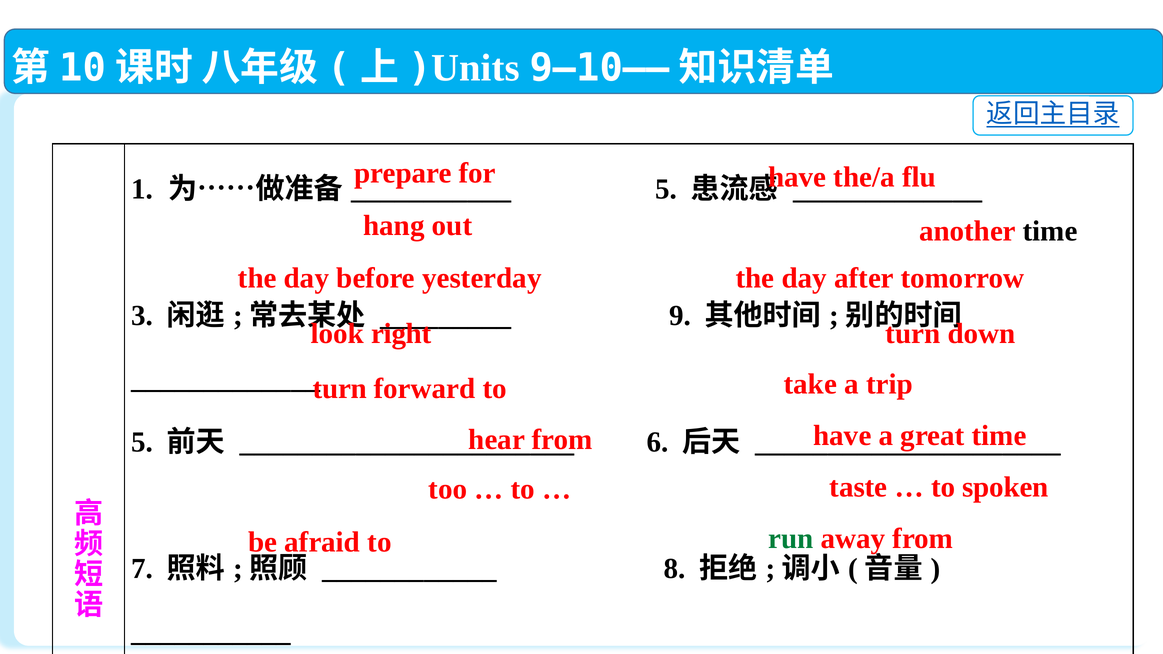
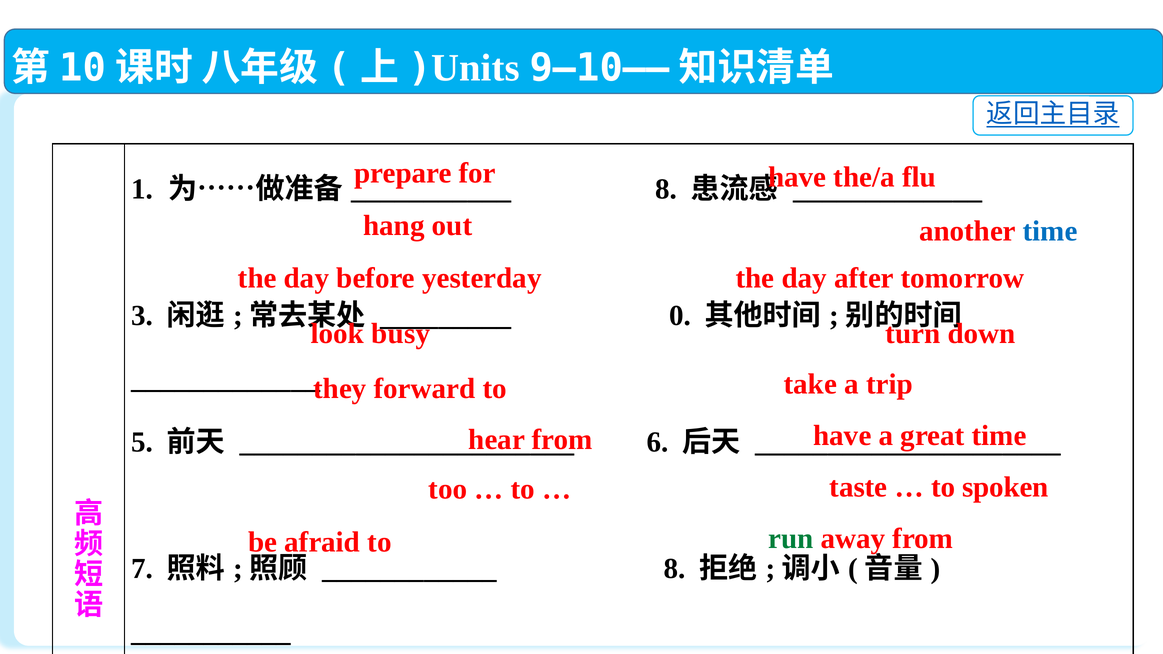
5: 5 -> 8 (666, 189)
time colour: black -> blue (1050, 231)
9: 9 -> 0 (680, 316)
right: right -> busy (401, 334)
turn: turn -> they (340, 389)
